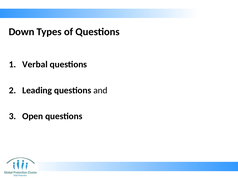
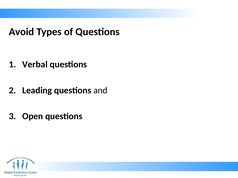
Down: Down -> Avoid (22, 32)
